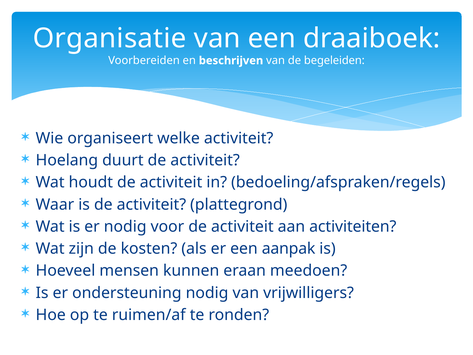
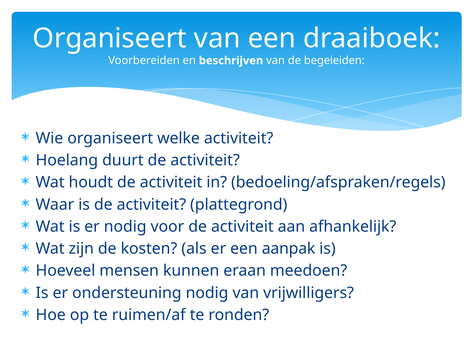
Organisatie: Organisatie -> Organiseert (110, 38)
activiteiten: activiteiten -> afhankelijk (353, 226)
